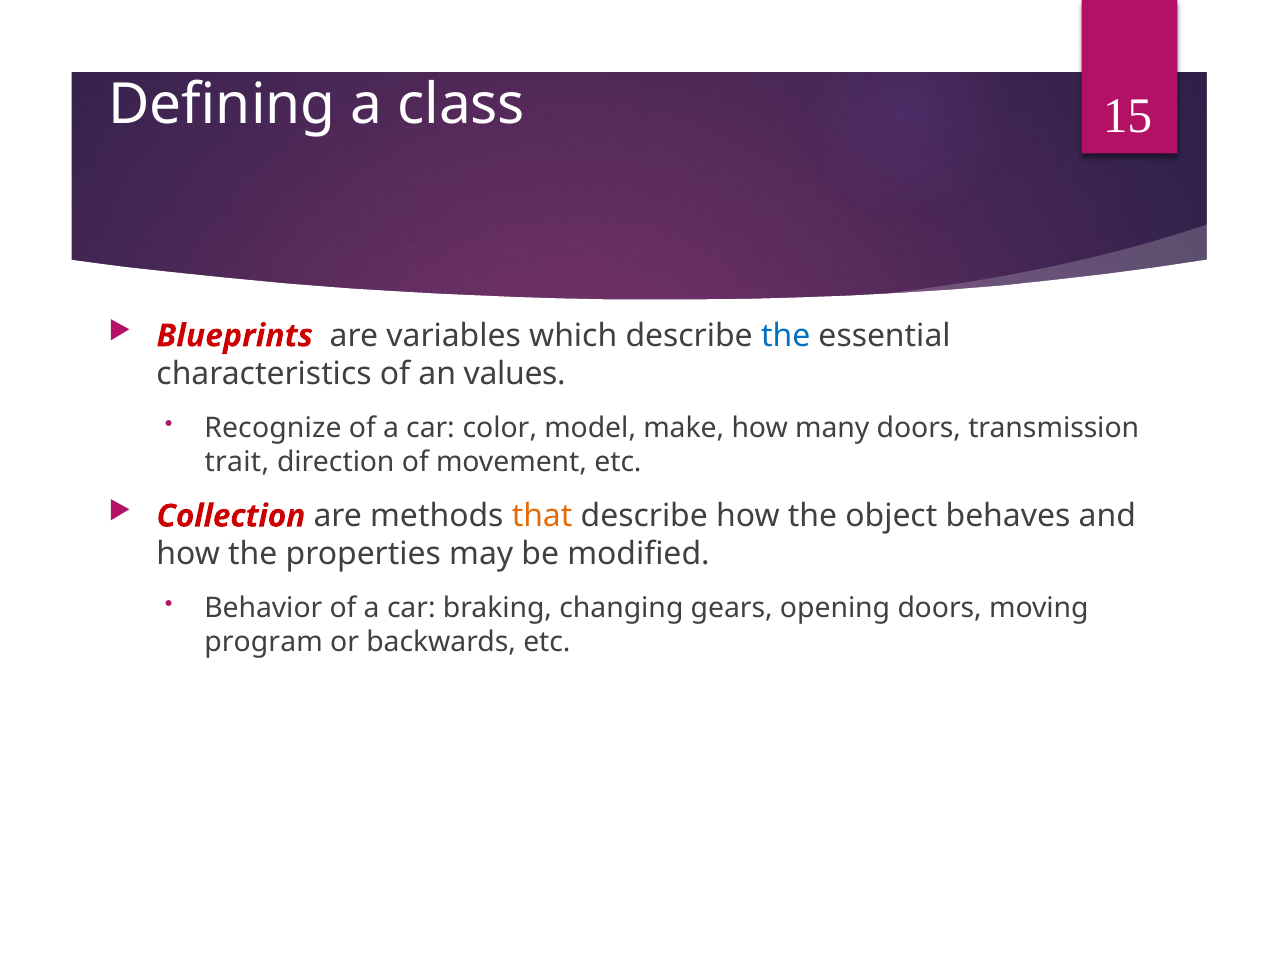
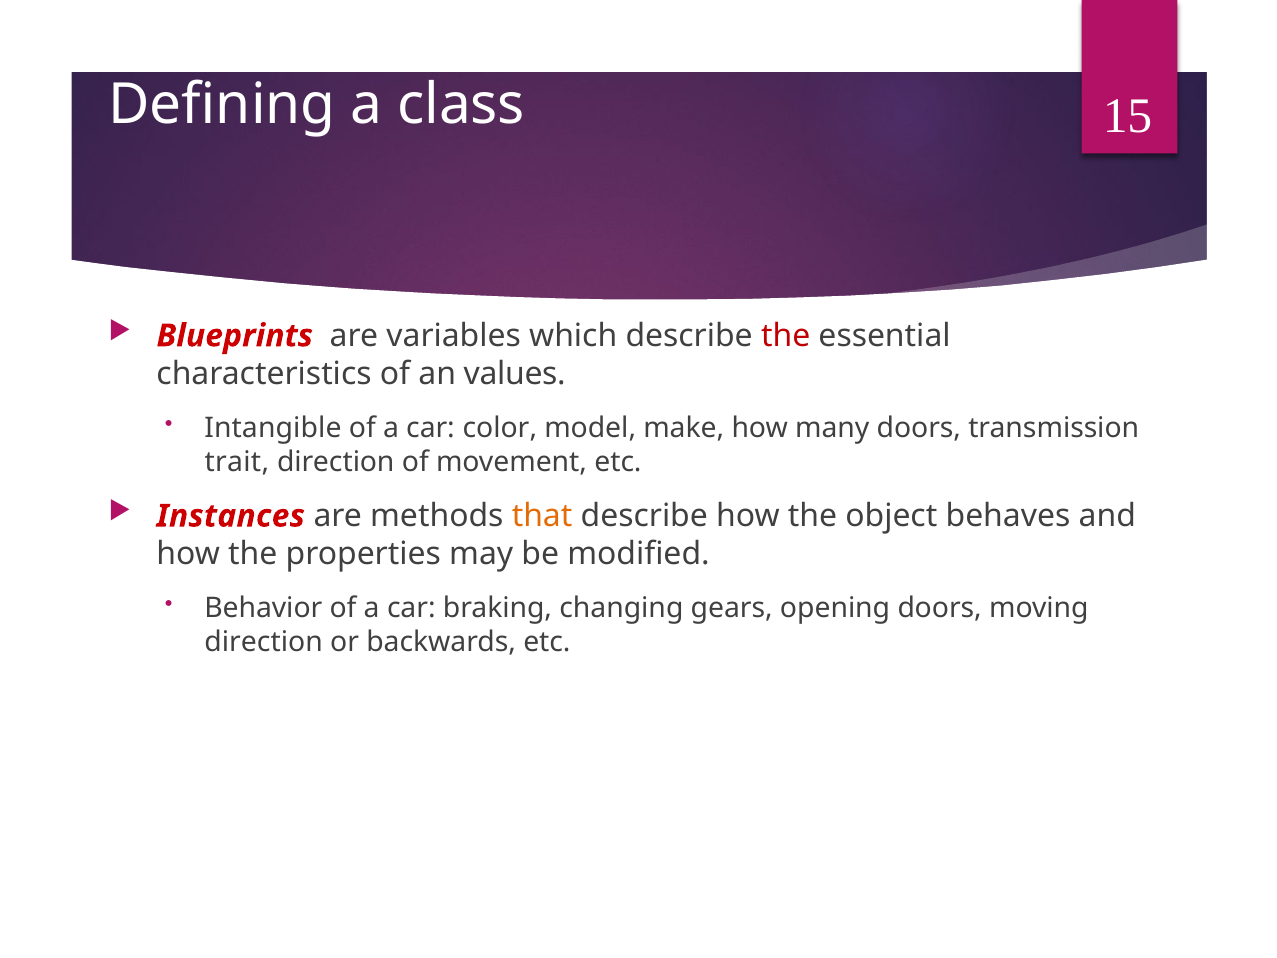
the colour: blue -> red (786, 336)
Recognize: Recognize -> Intangible (273, 428)
Collection: Collection -> Instances (231, 516)
program: program -> direction (264, 642)
